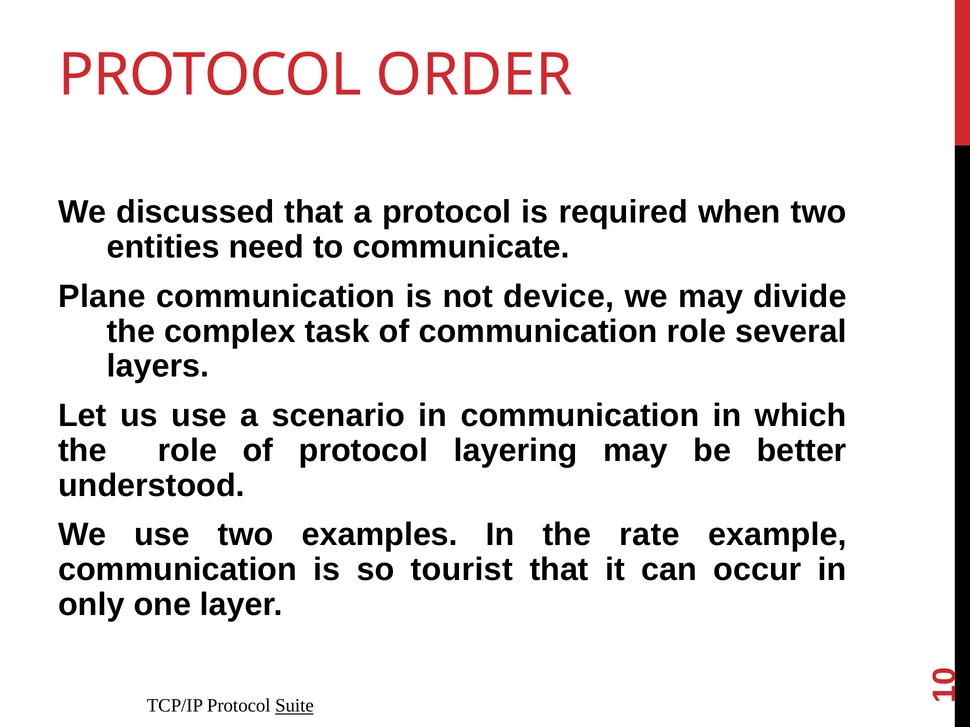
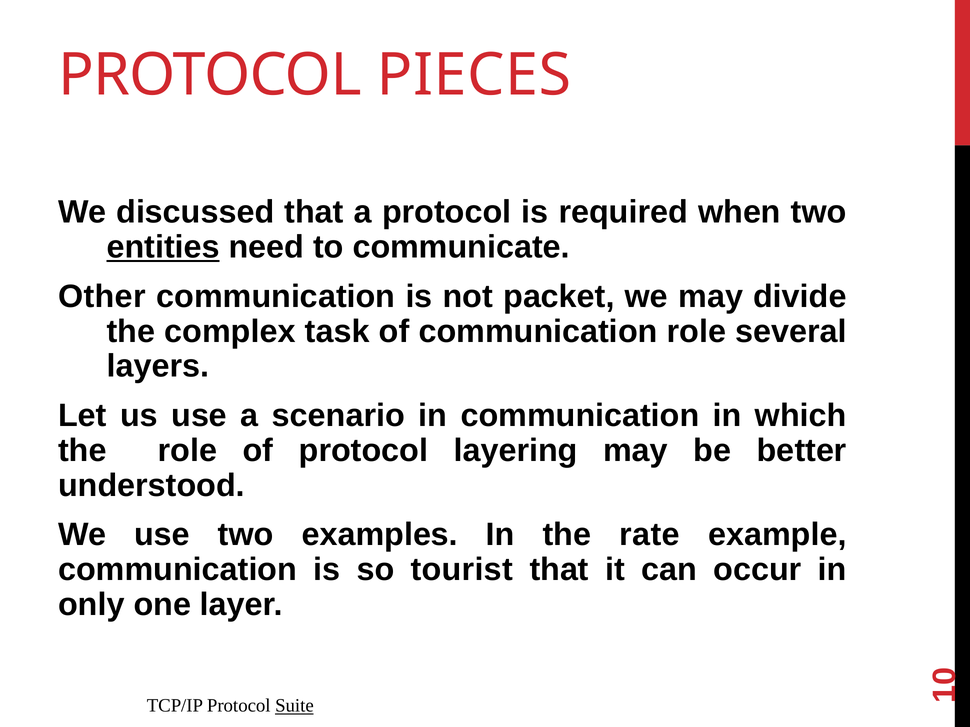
ORDER: ORDER -> PIECES (474, 75)
entities underline: none -> present (163, 247)
Plane: Plane -> Other (102, 297)
device: device -> packet (559, 297)
